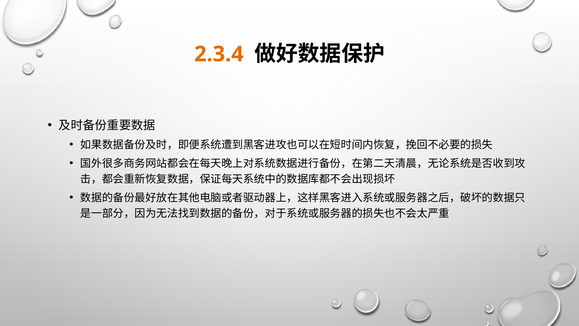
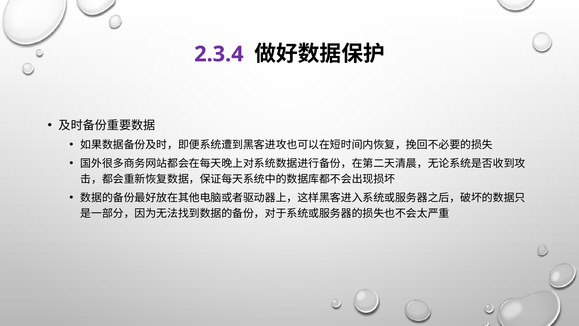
2.3.4 colour: orange -> purple (219, 54)
